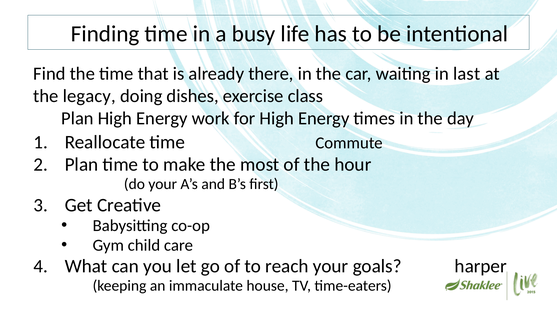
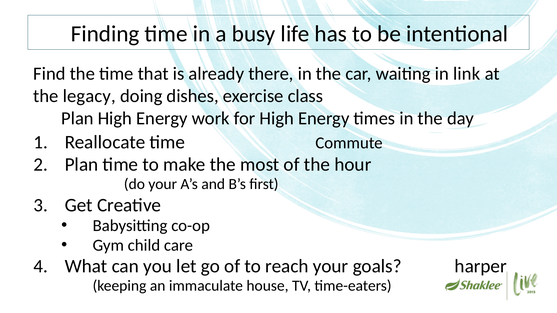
last: last -> link (467, 74)
